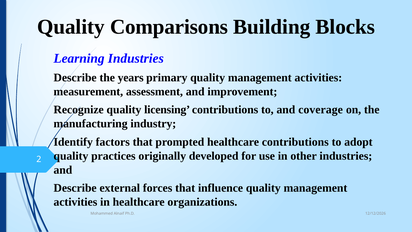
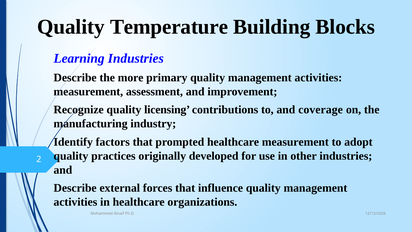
Comparisons: Comparisons -> Temperature (169, 27)
years: years -> more (131, 78)
healthcare contributions: contributions -> measurement (295, 142)
